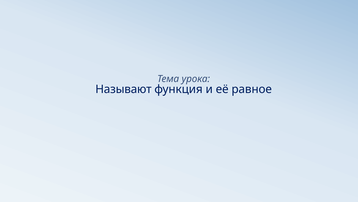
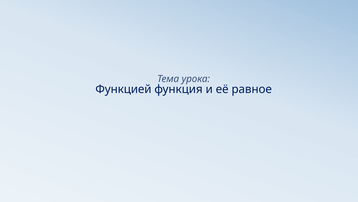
Называют: Называют -> Функцией (123, 89)
